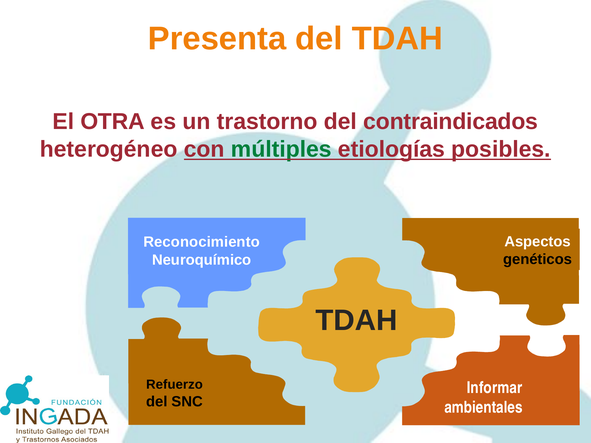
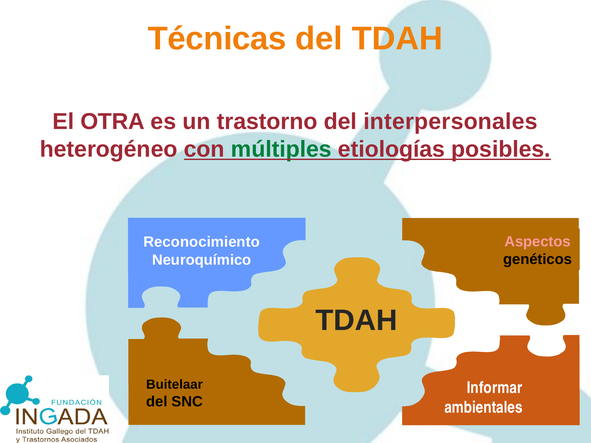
Presenta: Presenta -> Técnicas (217, 39)
contraindicados: contraindicados -> interpersonales (451, 122)
Aspectos colour: white -> pink (538, 242)
Refuerzo: Refuerzo -> Buitelaar (174, 385)
